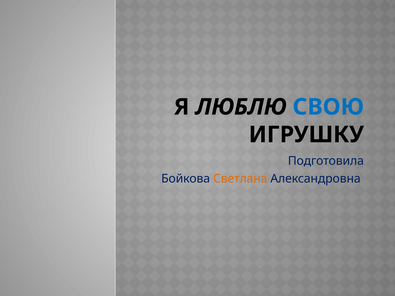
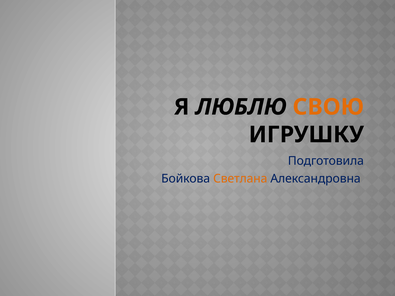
СВОЮ colour: blue -> orange (328, 107)
